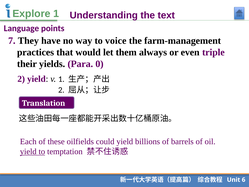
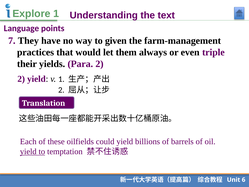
voice: voice -> given (116, 41)
Para 0: 0 -> 2 (99, 64)
